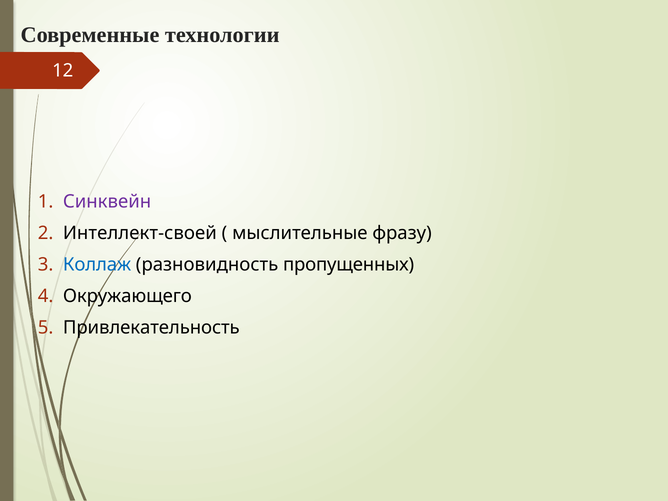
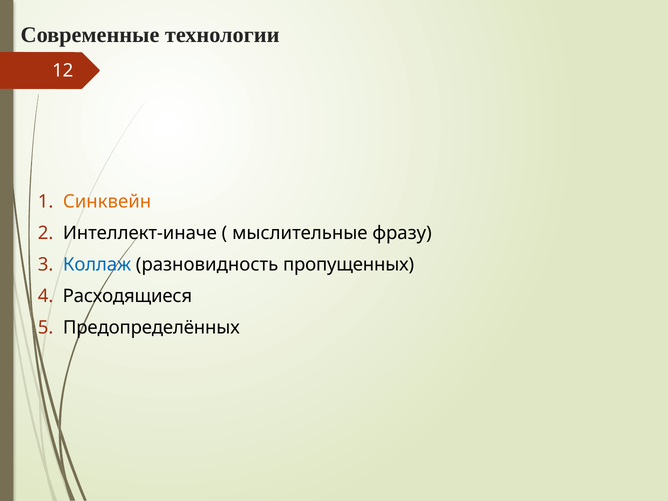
Синквейн colour: purple -> orange (107, 202)
Интеллект-своей: Интеллект-своей -> Интеллект-иначе (140, 233)
Окружающего: Окружающего -> Расходящиеся (127, 296)
Привлекательность: Привлекательность -> Предопределённых (151, 328)
